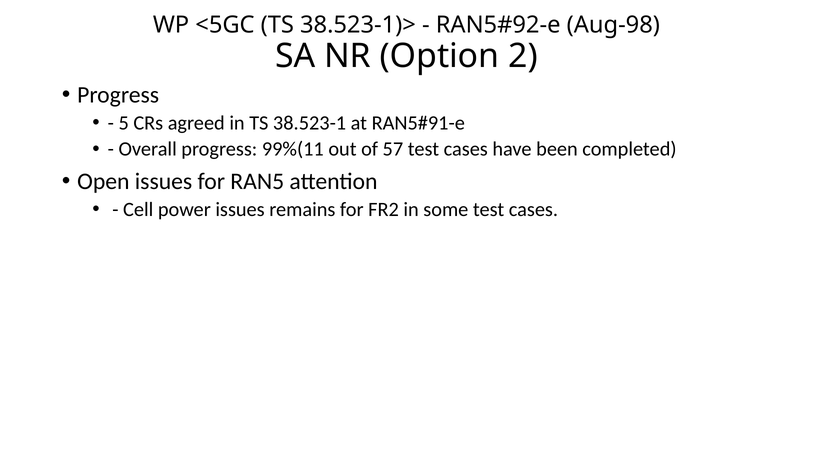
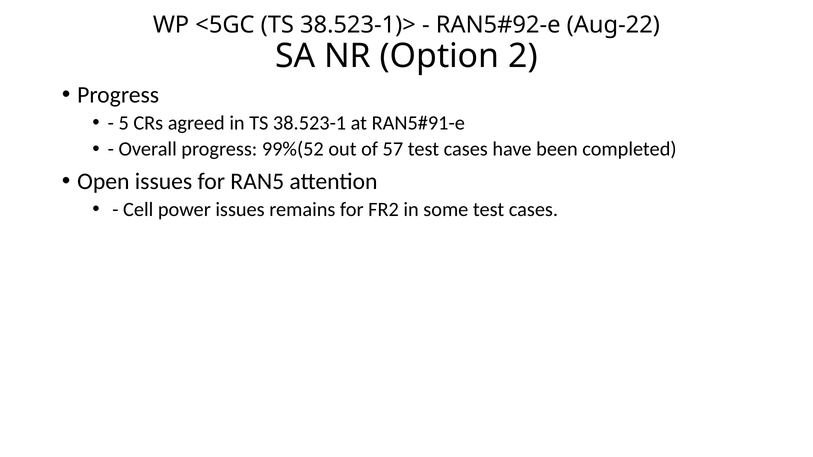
Aug-98: Aug-98 -> Aug-22 (613, 25)
99%(11: 99%(11 -> 99%(52 (293, 149)
